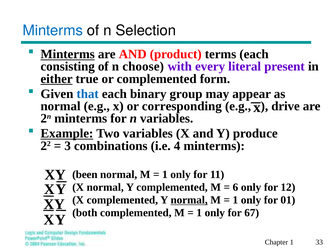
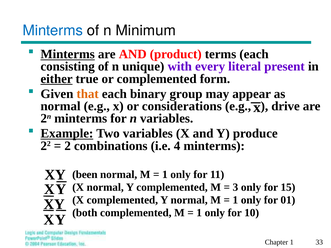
Selection: Selection -> Minimum (146, 30)
choose: choose -> unique (143, 67)
that colour: blue -> orange (88, 94)
corresponding: corresponding -> considerations (182, 106)
3: 3 -> 2 (68, 146)
6: 6 -> 3 (235, 187)
12: 12 -> 15 (288, 187)
normal underline: present -> none (189, 200)
67: 67 -> 10 (252, 213)
